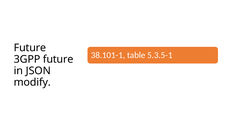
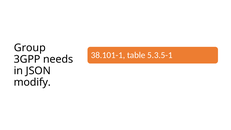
Future: Future -> Group (30, 48)
3GPP future: future -> needs (58, 59)
